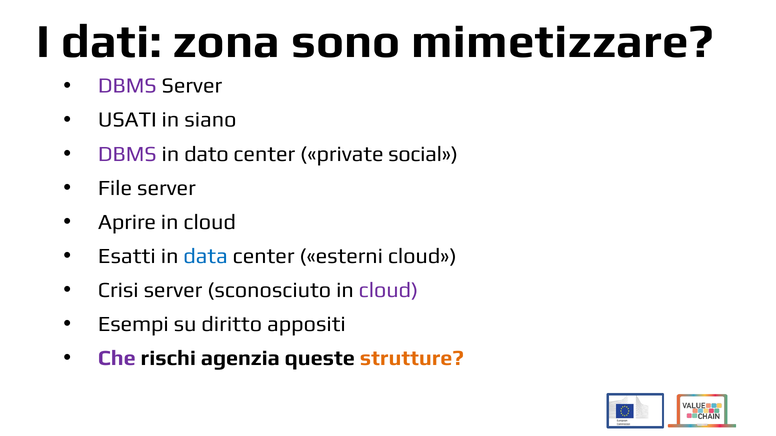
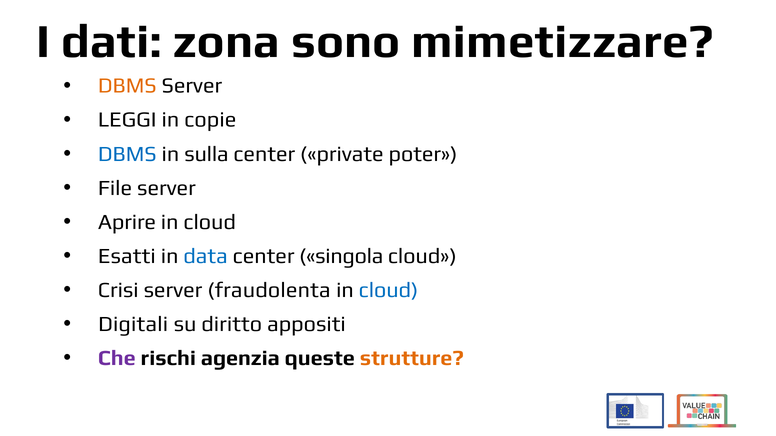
DBMS colour: purple -> orange (127, 86)
USATI: USATI -> LEGGI (127, 120)
siano: siano -> copie (210, 120)
DBMS colour: purple -> blue (127, 154)
dato: dato -> sulla (206, 154)
social: social -> poter (423, 154)
esterni: esterni -> singola (341, 256)
sconosciuto: sconosciuto -> fraudolenta (269, 290)
cloud colour: purple -> blue (388, 290)
Esempi: Esempi -> Digitali (133, 325)
